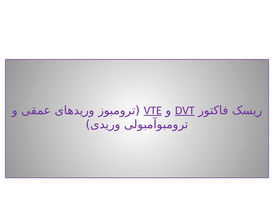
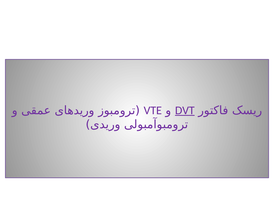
VTE underline: present -> none (153, 111)
